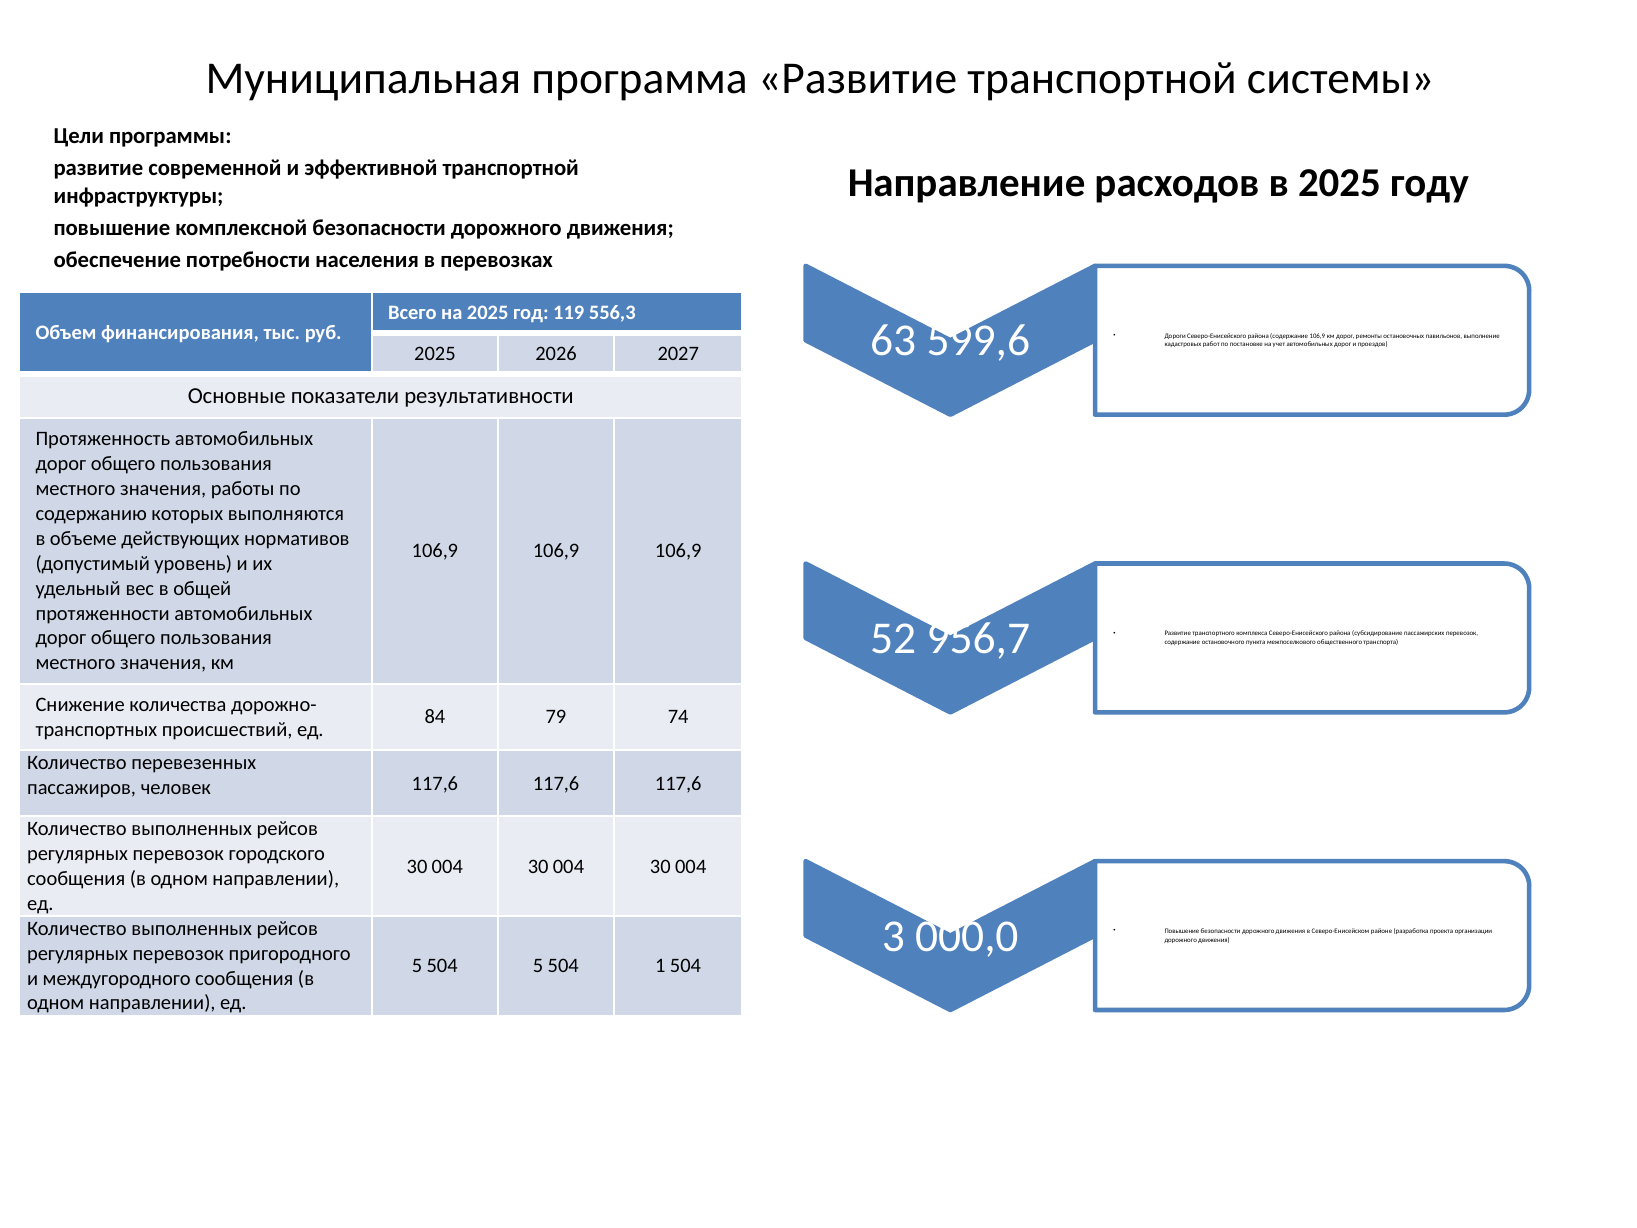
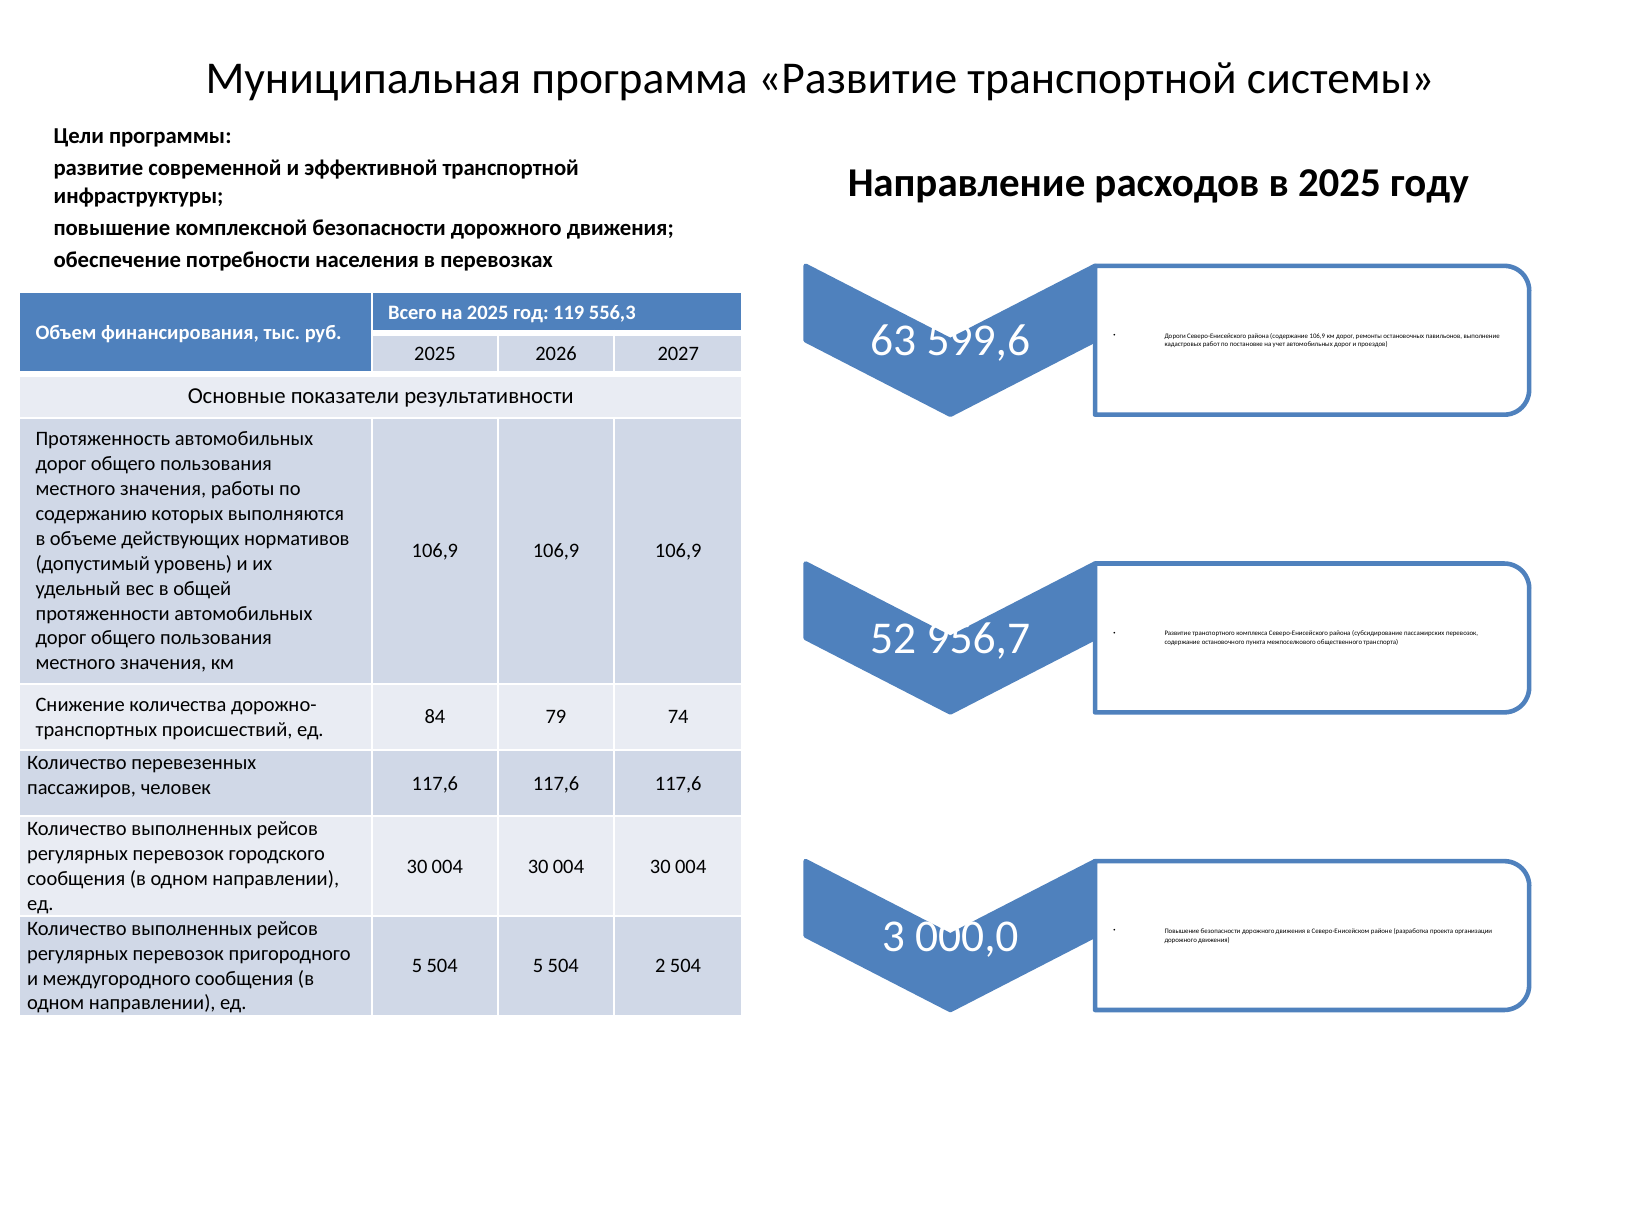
1: 1 -> 2 (660, 966)
